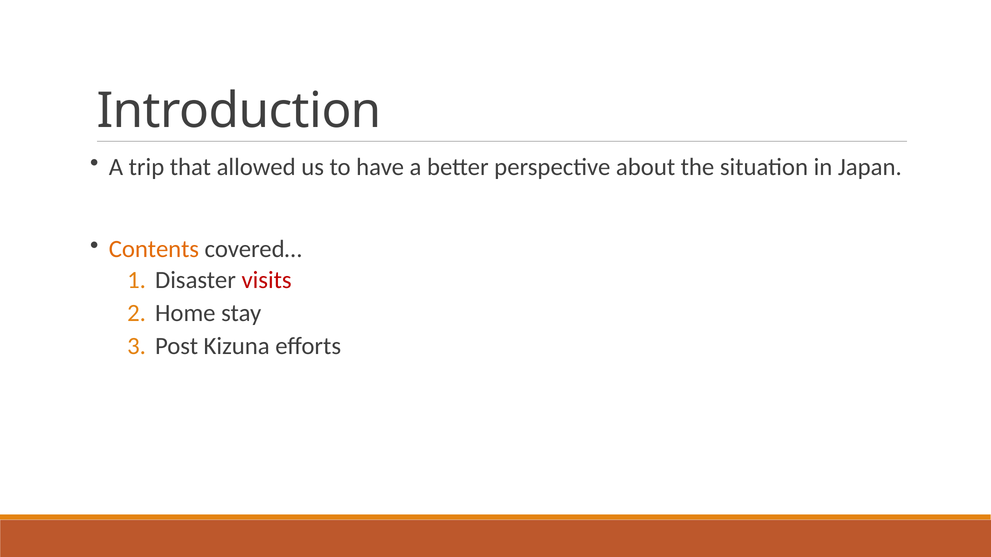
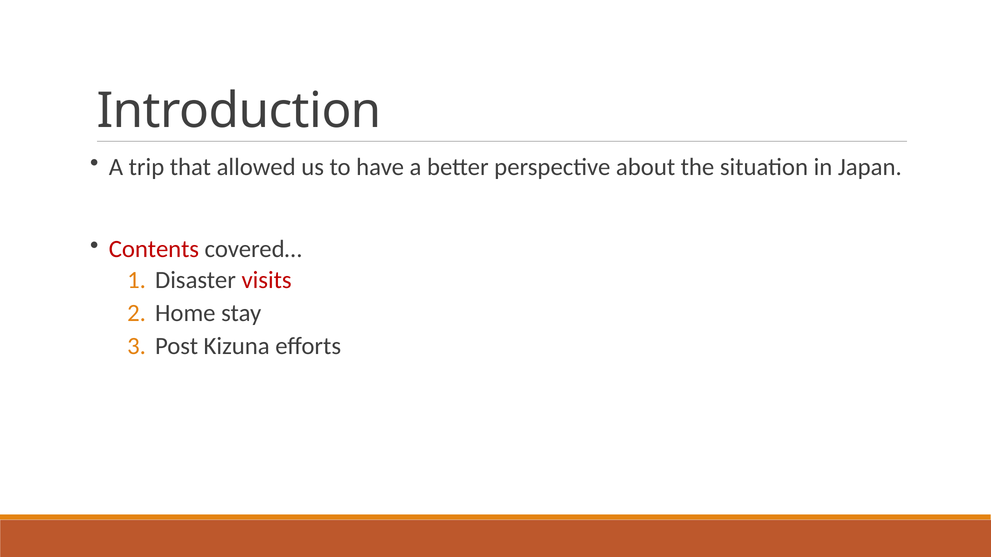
Contents colour: orange -> red (154, 249)
